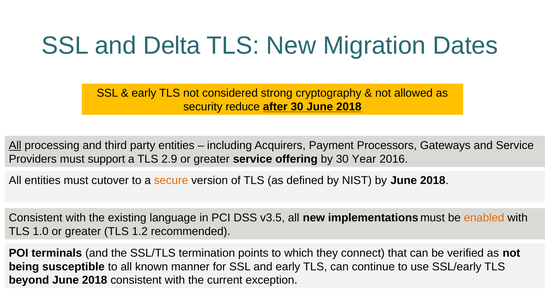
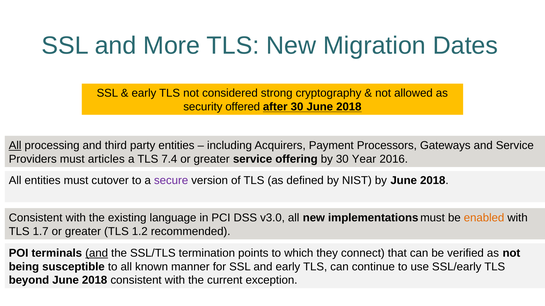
Delta: Delta -> More (172, 46)
reduce: reduce -> offered (243, 107)
support: support -> articles (106, 159)
2.9: 2.9 -> 7.4 (169, 159)
secure colour: orange -> purple (171, 181)
v3.5: v3.5 -> v3.0 (273, 218)
1.0: 1.0 -> 1.7 (41, 232)
and underline: none -> present (97, 253)
